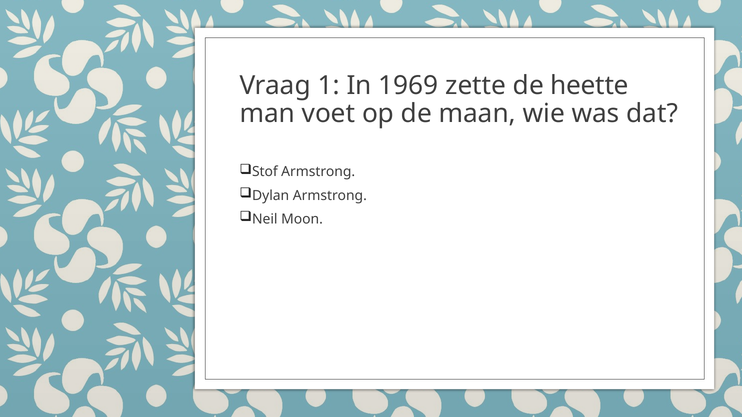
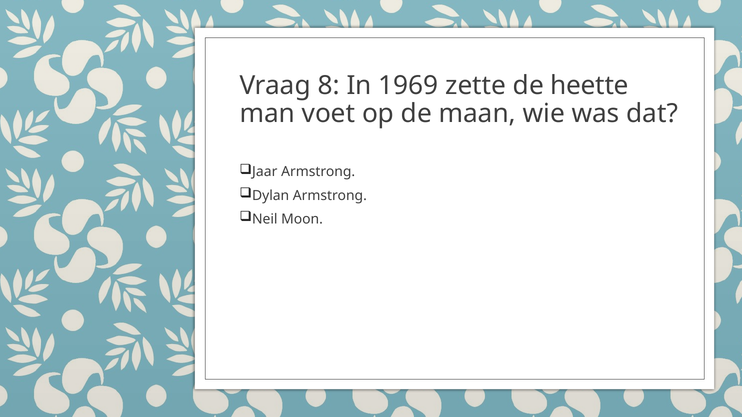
1: 1 -> 8 (329, 85)
Stof: Stof -> Jaar (265, 172)
